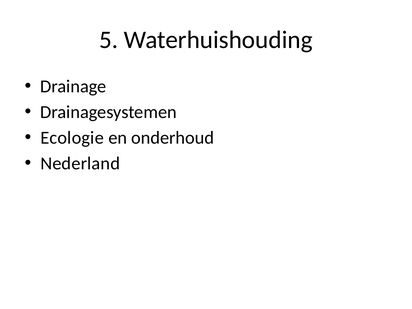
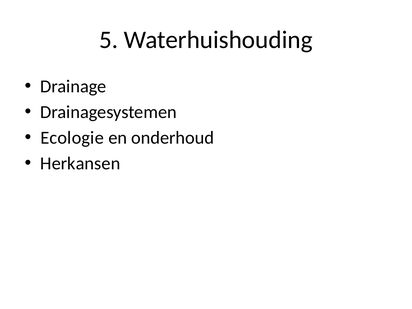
Nederland: Nederland -> Herkansen (80, 163)
